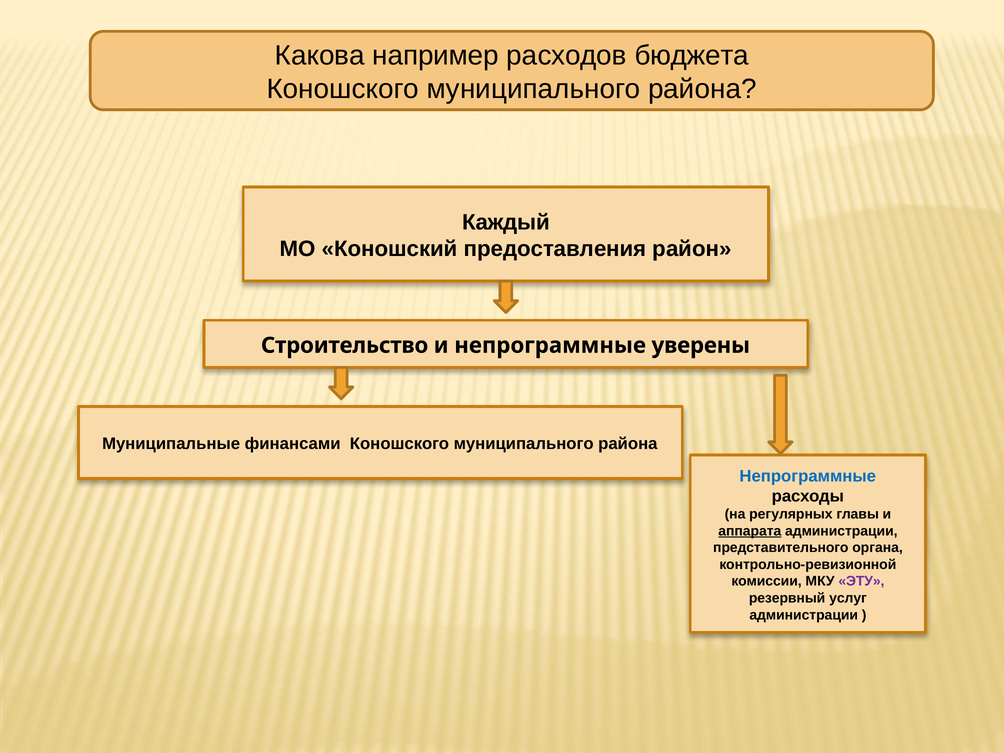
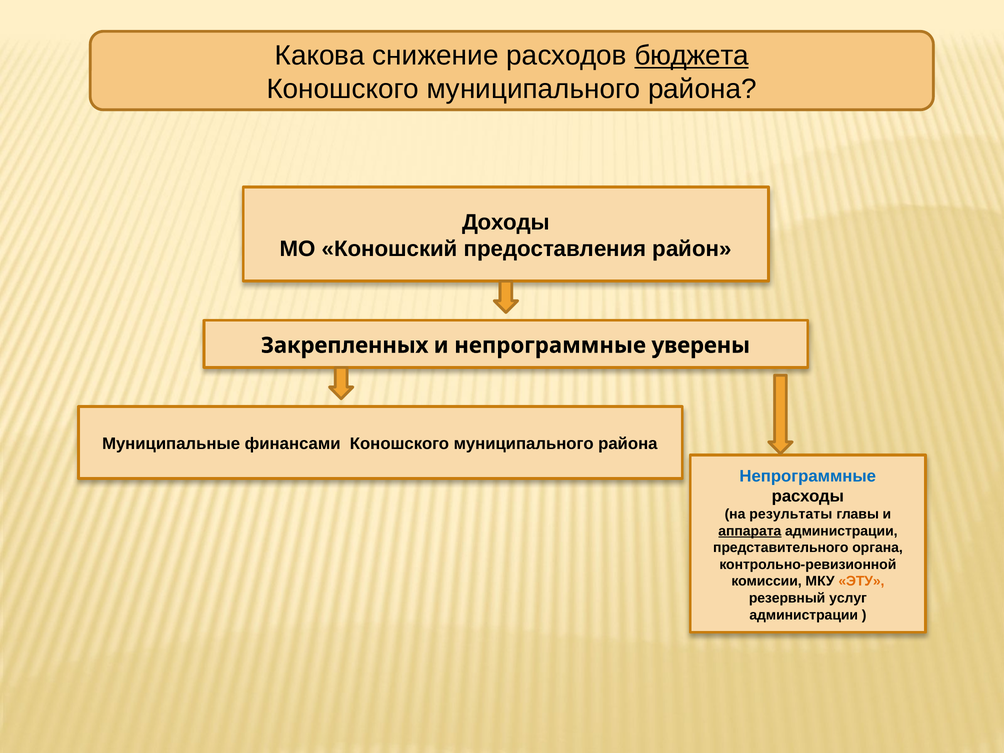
например: например -> снижение (436, 56)
бюджета underline: none -> present (692, 56)
Каждый: Каждый -> Доходы (506, 222)
Строительство: Строительство -> Закрепленных (345, 345)
регулярных: регулярных -> результаты (791, 514)
ЭТУ colour: purple -> orange (861, 581)
